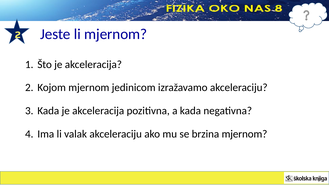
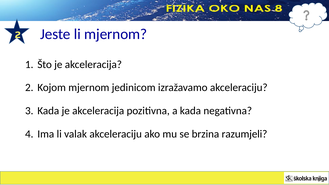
brzina mjernom: mjernom -> razumjeli (244, 134)
